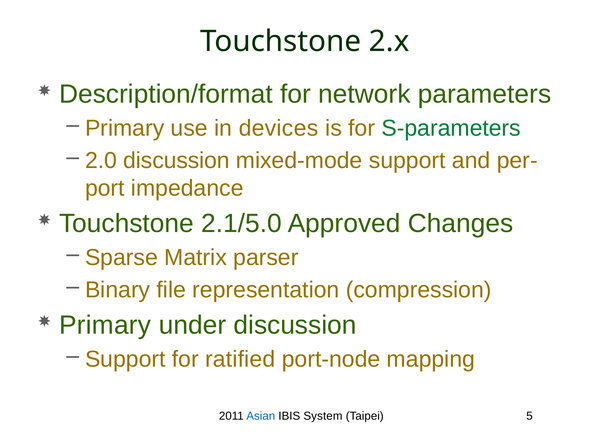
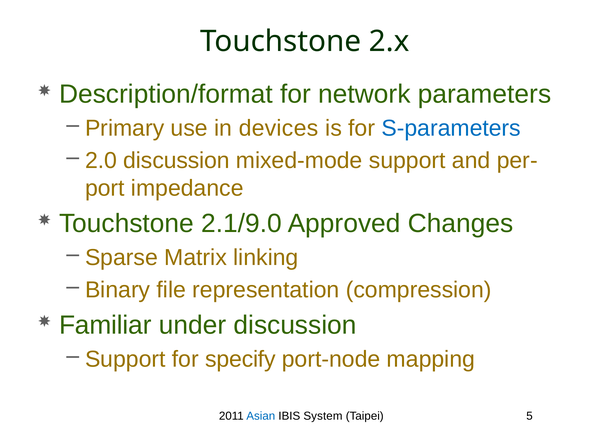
S-parameters colour: green -> blue (451, 128)
2.1/5.0: 2.1/5.0 -> 2.1/9.0 (242, 223)
parser: parser -> linking (266, 257)
Primary: Primary -> Familiar (105, 325)
ratified: ratified -> specify (240, 359)
